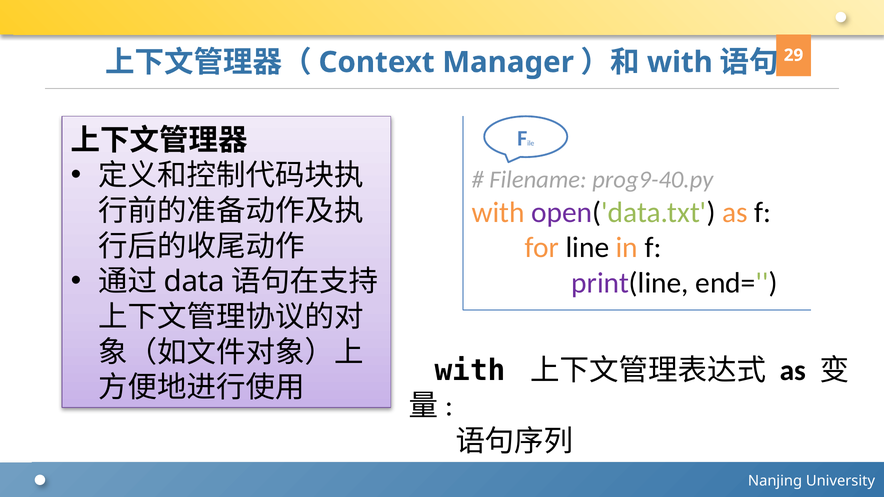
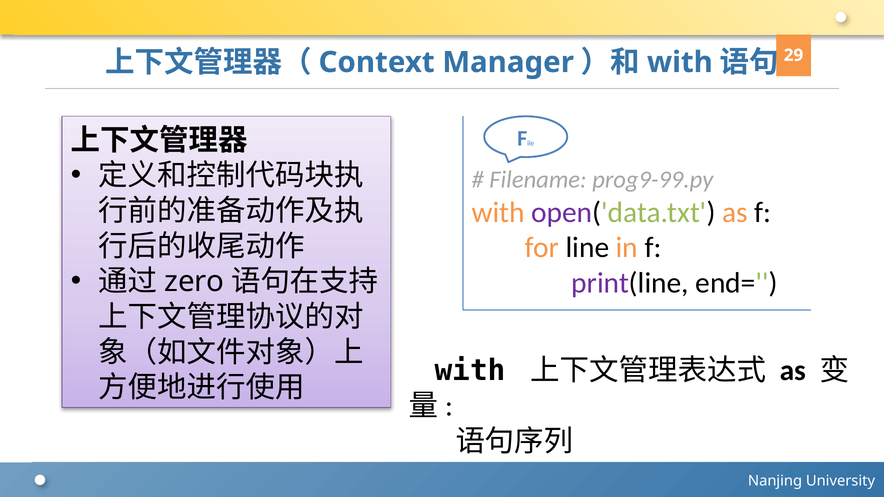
prog9-40.py: prog9-40.py -> prog9-99.py (653, 180)
data: data -> zero (194, 282)
